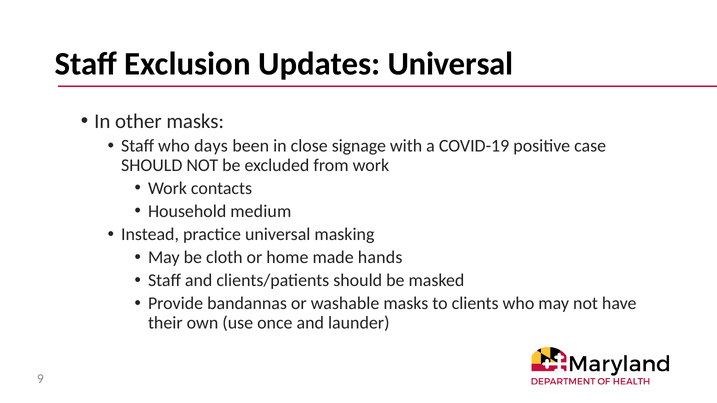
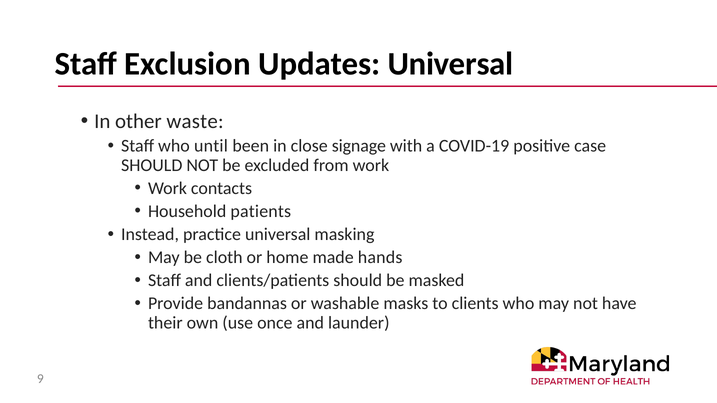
other masks: masks -> waste (195, 121)
days: days -> until (211, 146)
medium: medium -> patients (261, 211)
